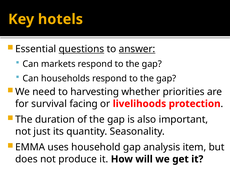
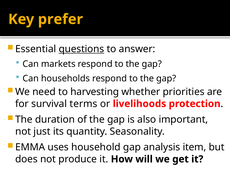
hotels: hotels -> prefer (60, 19)
answer underline: present -> none (137, 49)
facing: facing -> terms (83, 103)
